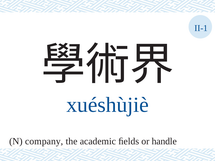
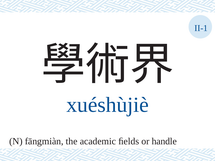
company: company -> fāngmiàn (44, 141)
